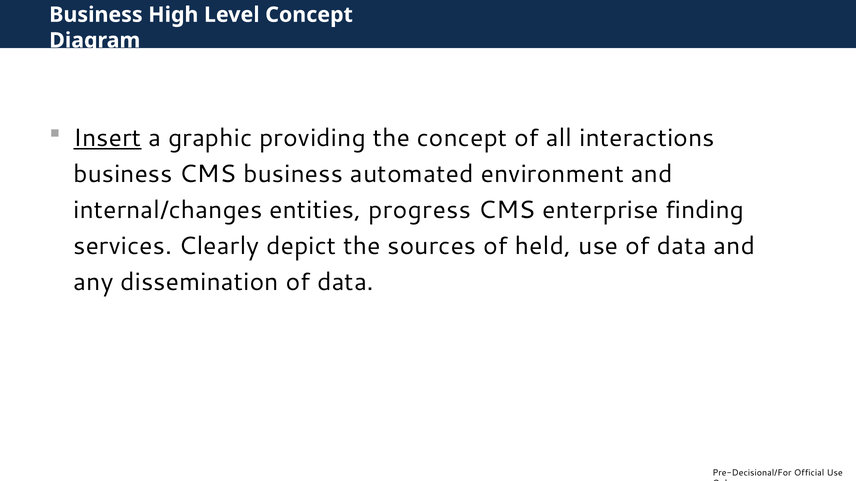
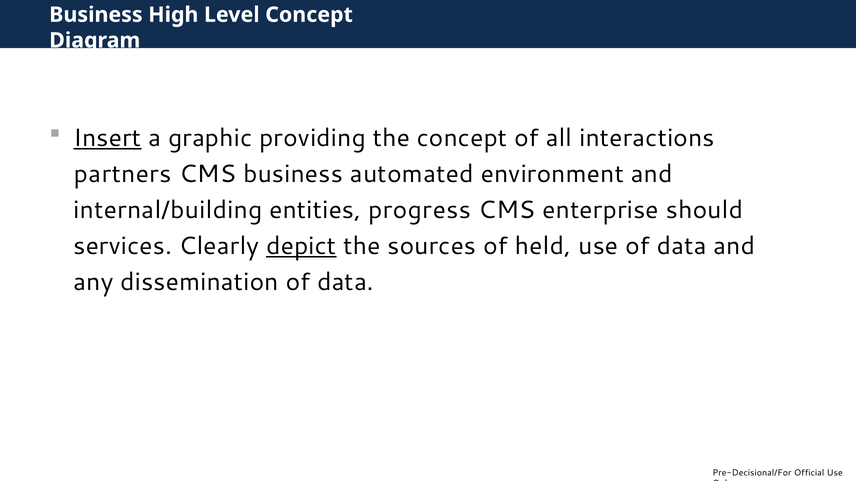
business: business -> partners (123, 174)
internal/changes: internal/changes -> internal/building (168, 210)
finding: finding -> should (704, 210)
depict underline: none -> present (301, 246)
